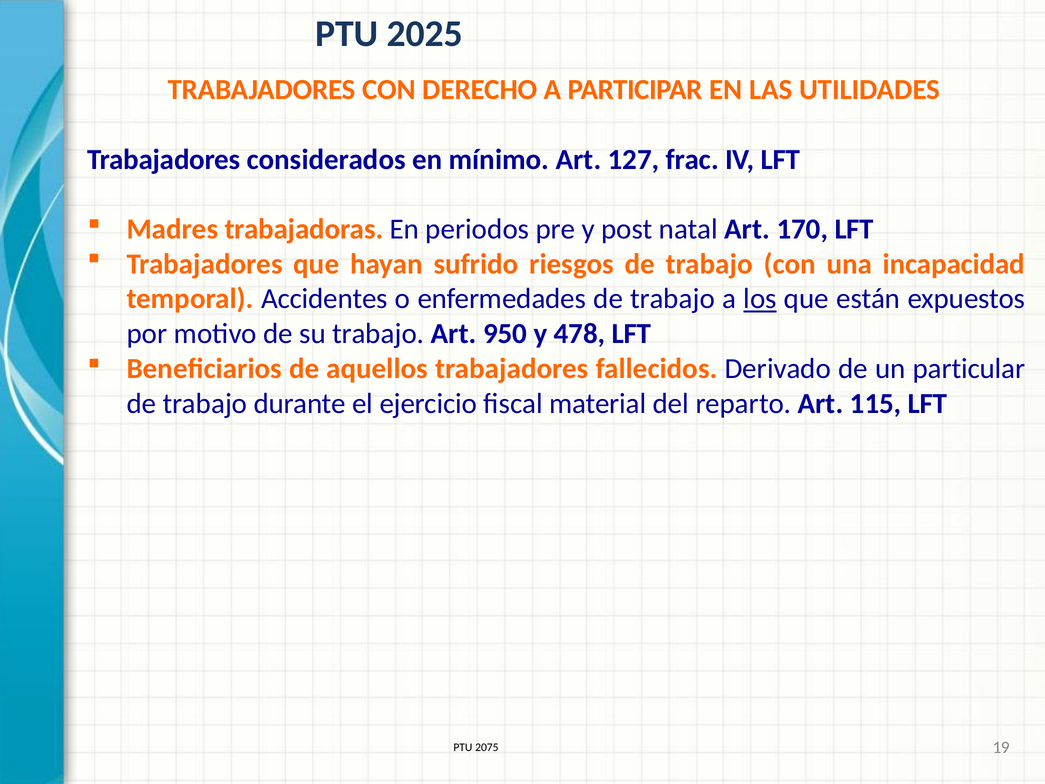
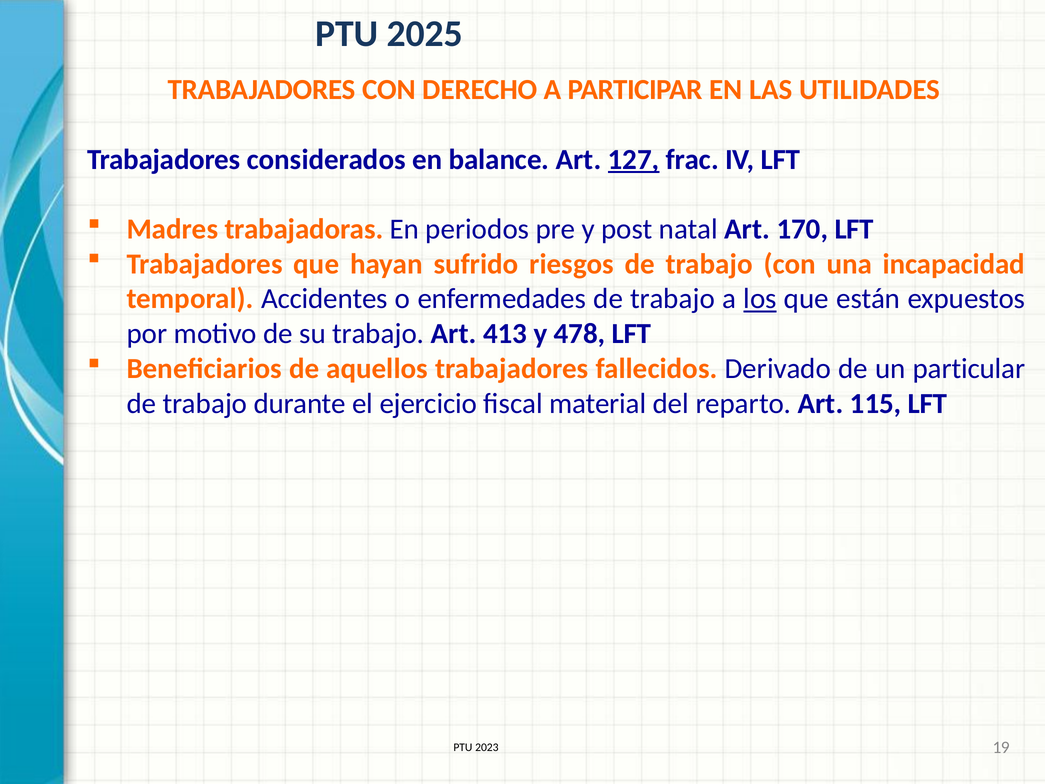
mínimo: mínimo -> balance (499, 159)
127 underline: none -> present (634, 159)
950: 950 -> 413 (505, 334)
2075: 2075 -> 2023 (487, 747)
